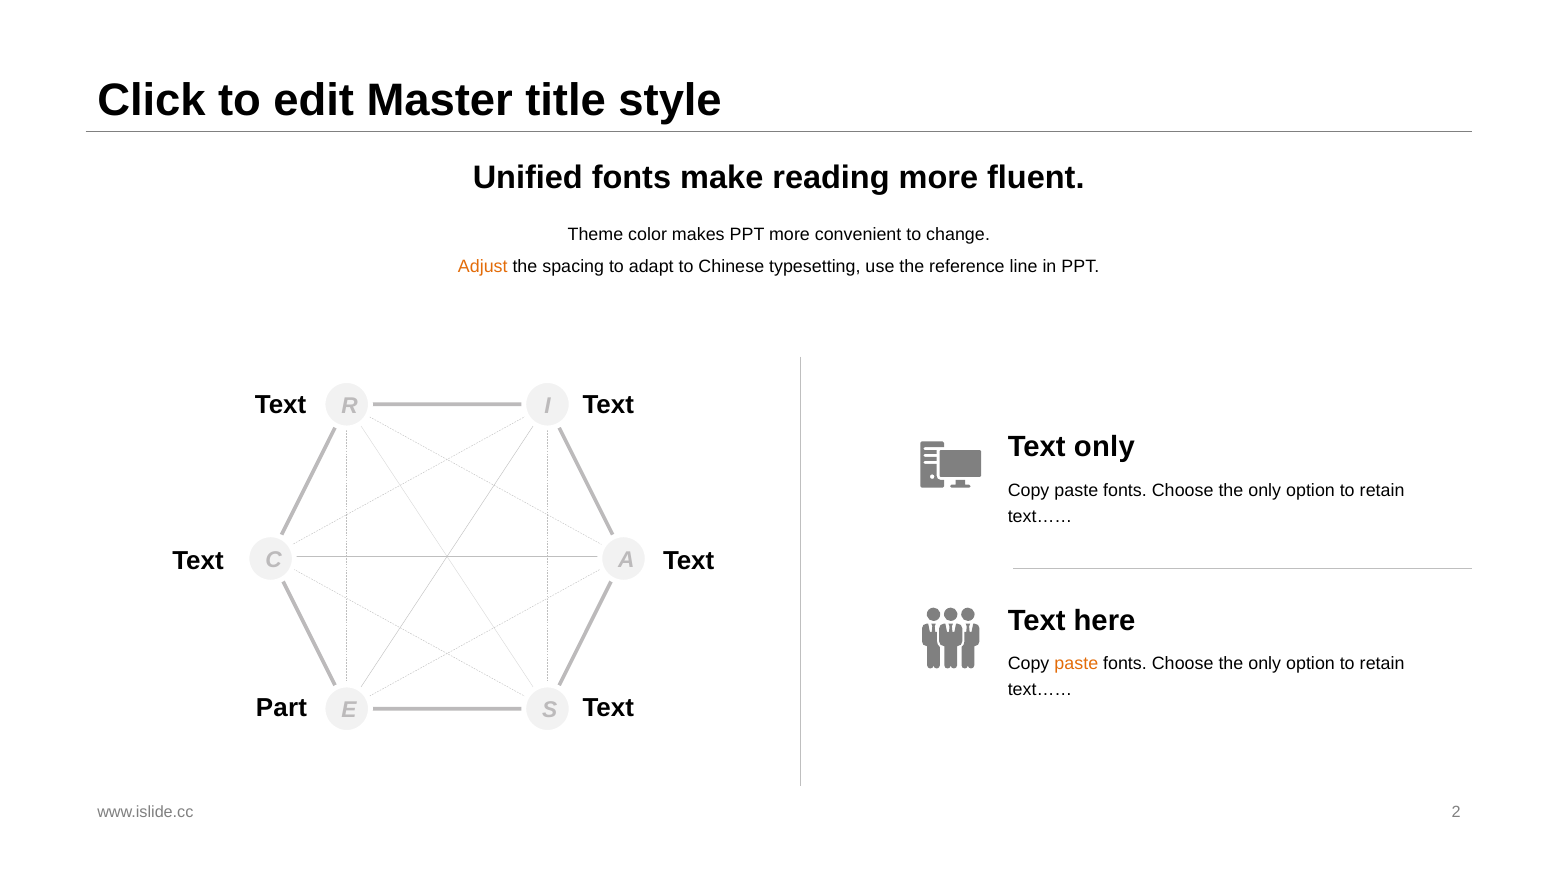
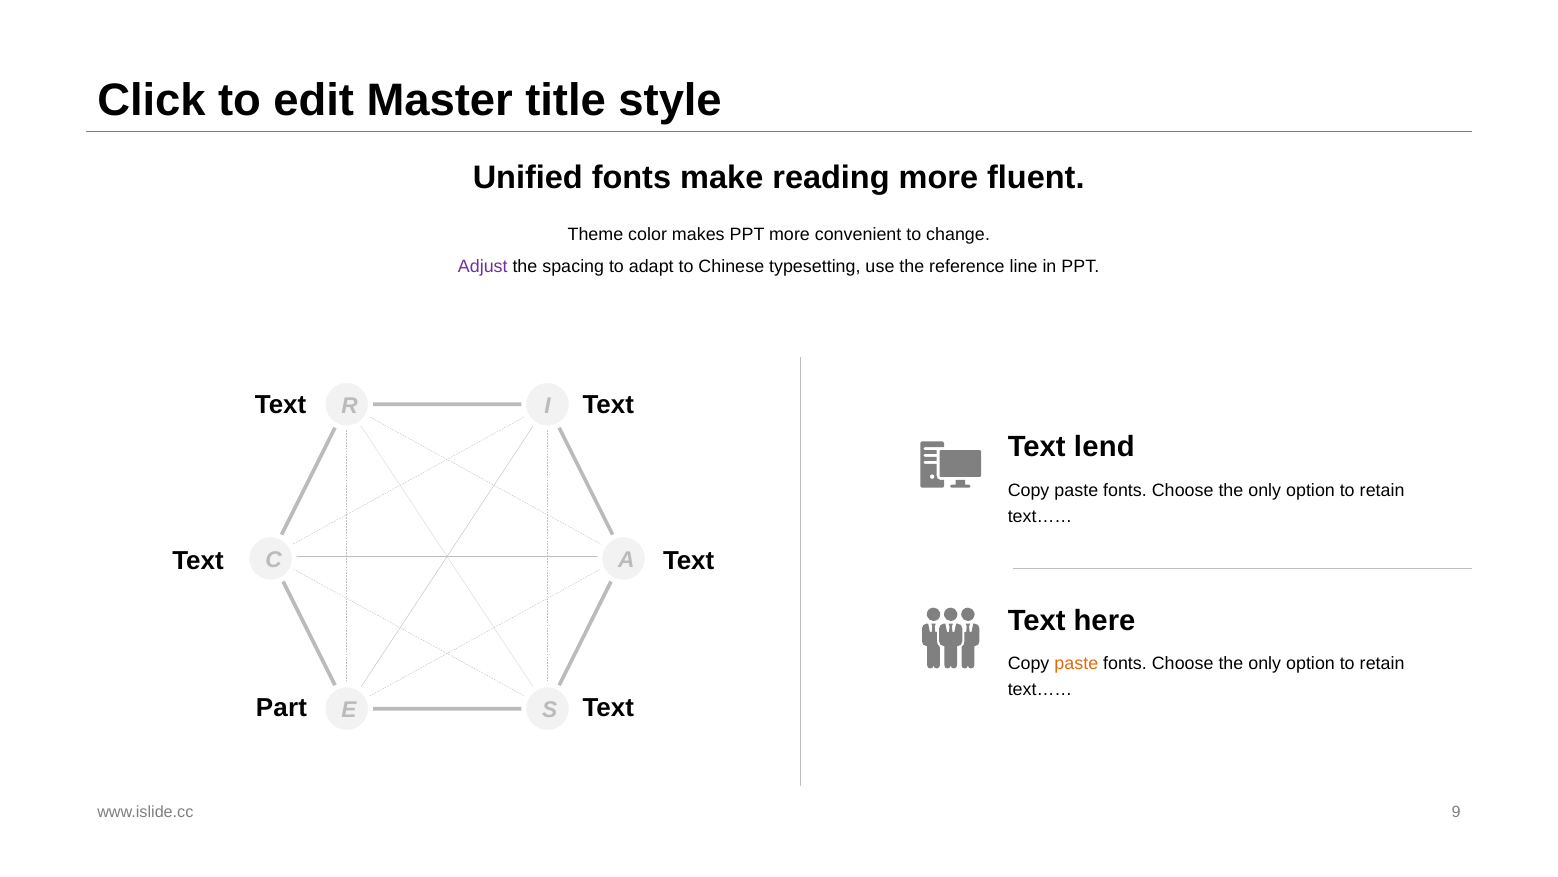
Adjust colour: orange -> purple (483, 267)
Text only: only -> lend (1104, 447)
2: 2 -> 9 (1456, 812)
